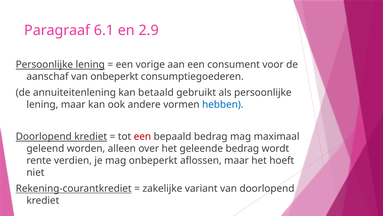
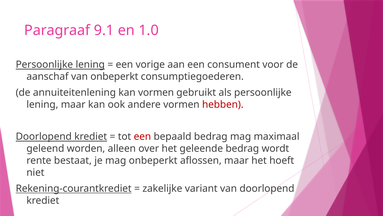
6.1: 6.1 -> 9.1 (104, 30)
2.9: 2.9 -> 1.0 (149, 30)
kan betaald: betaald -> vormen (156, 92)
hebben colour: blue -> red (223, 104)
verdien: verdien -> bestaat (73, 160)
